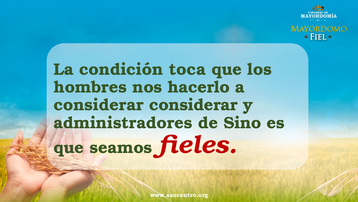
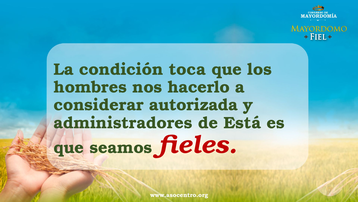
considerar considerar: considerar -> autorizada (193, 105)
Sino: Sino -> Está (242, 122)
